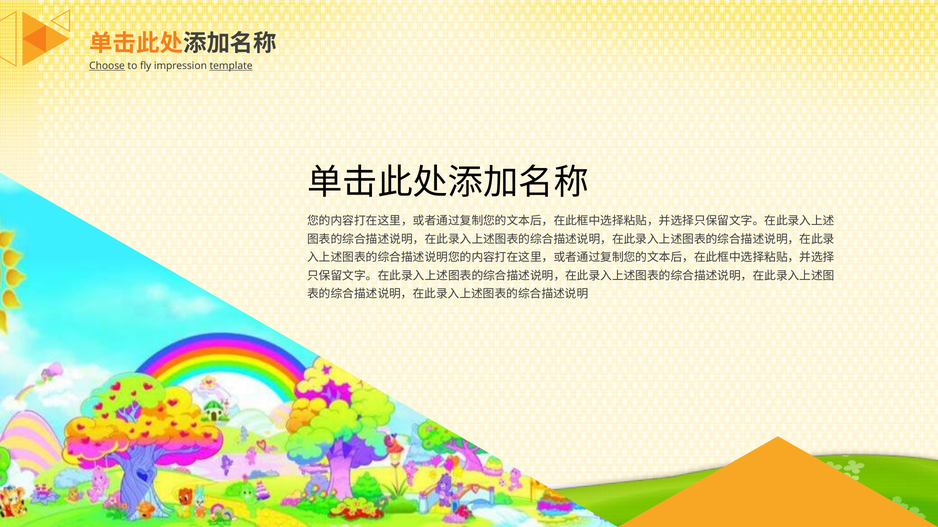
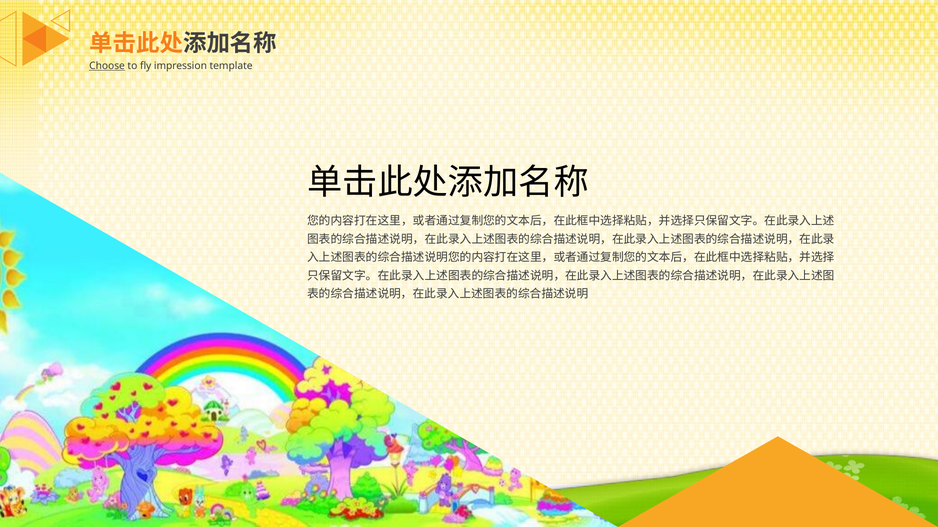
template underline: present -> none (231, 66)
